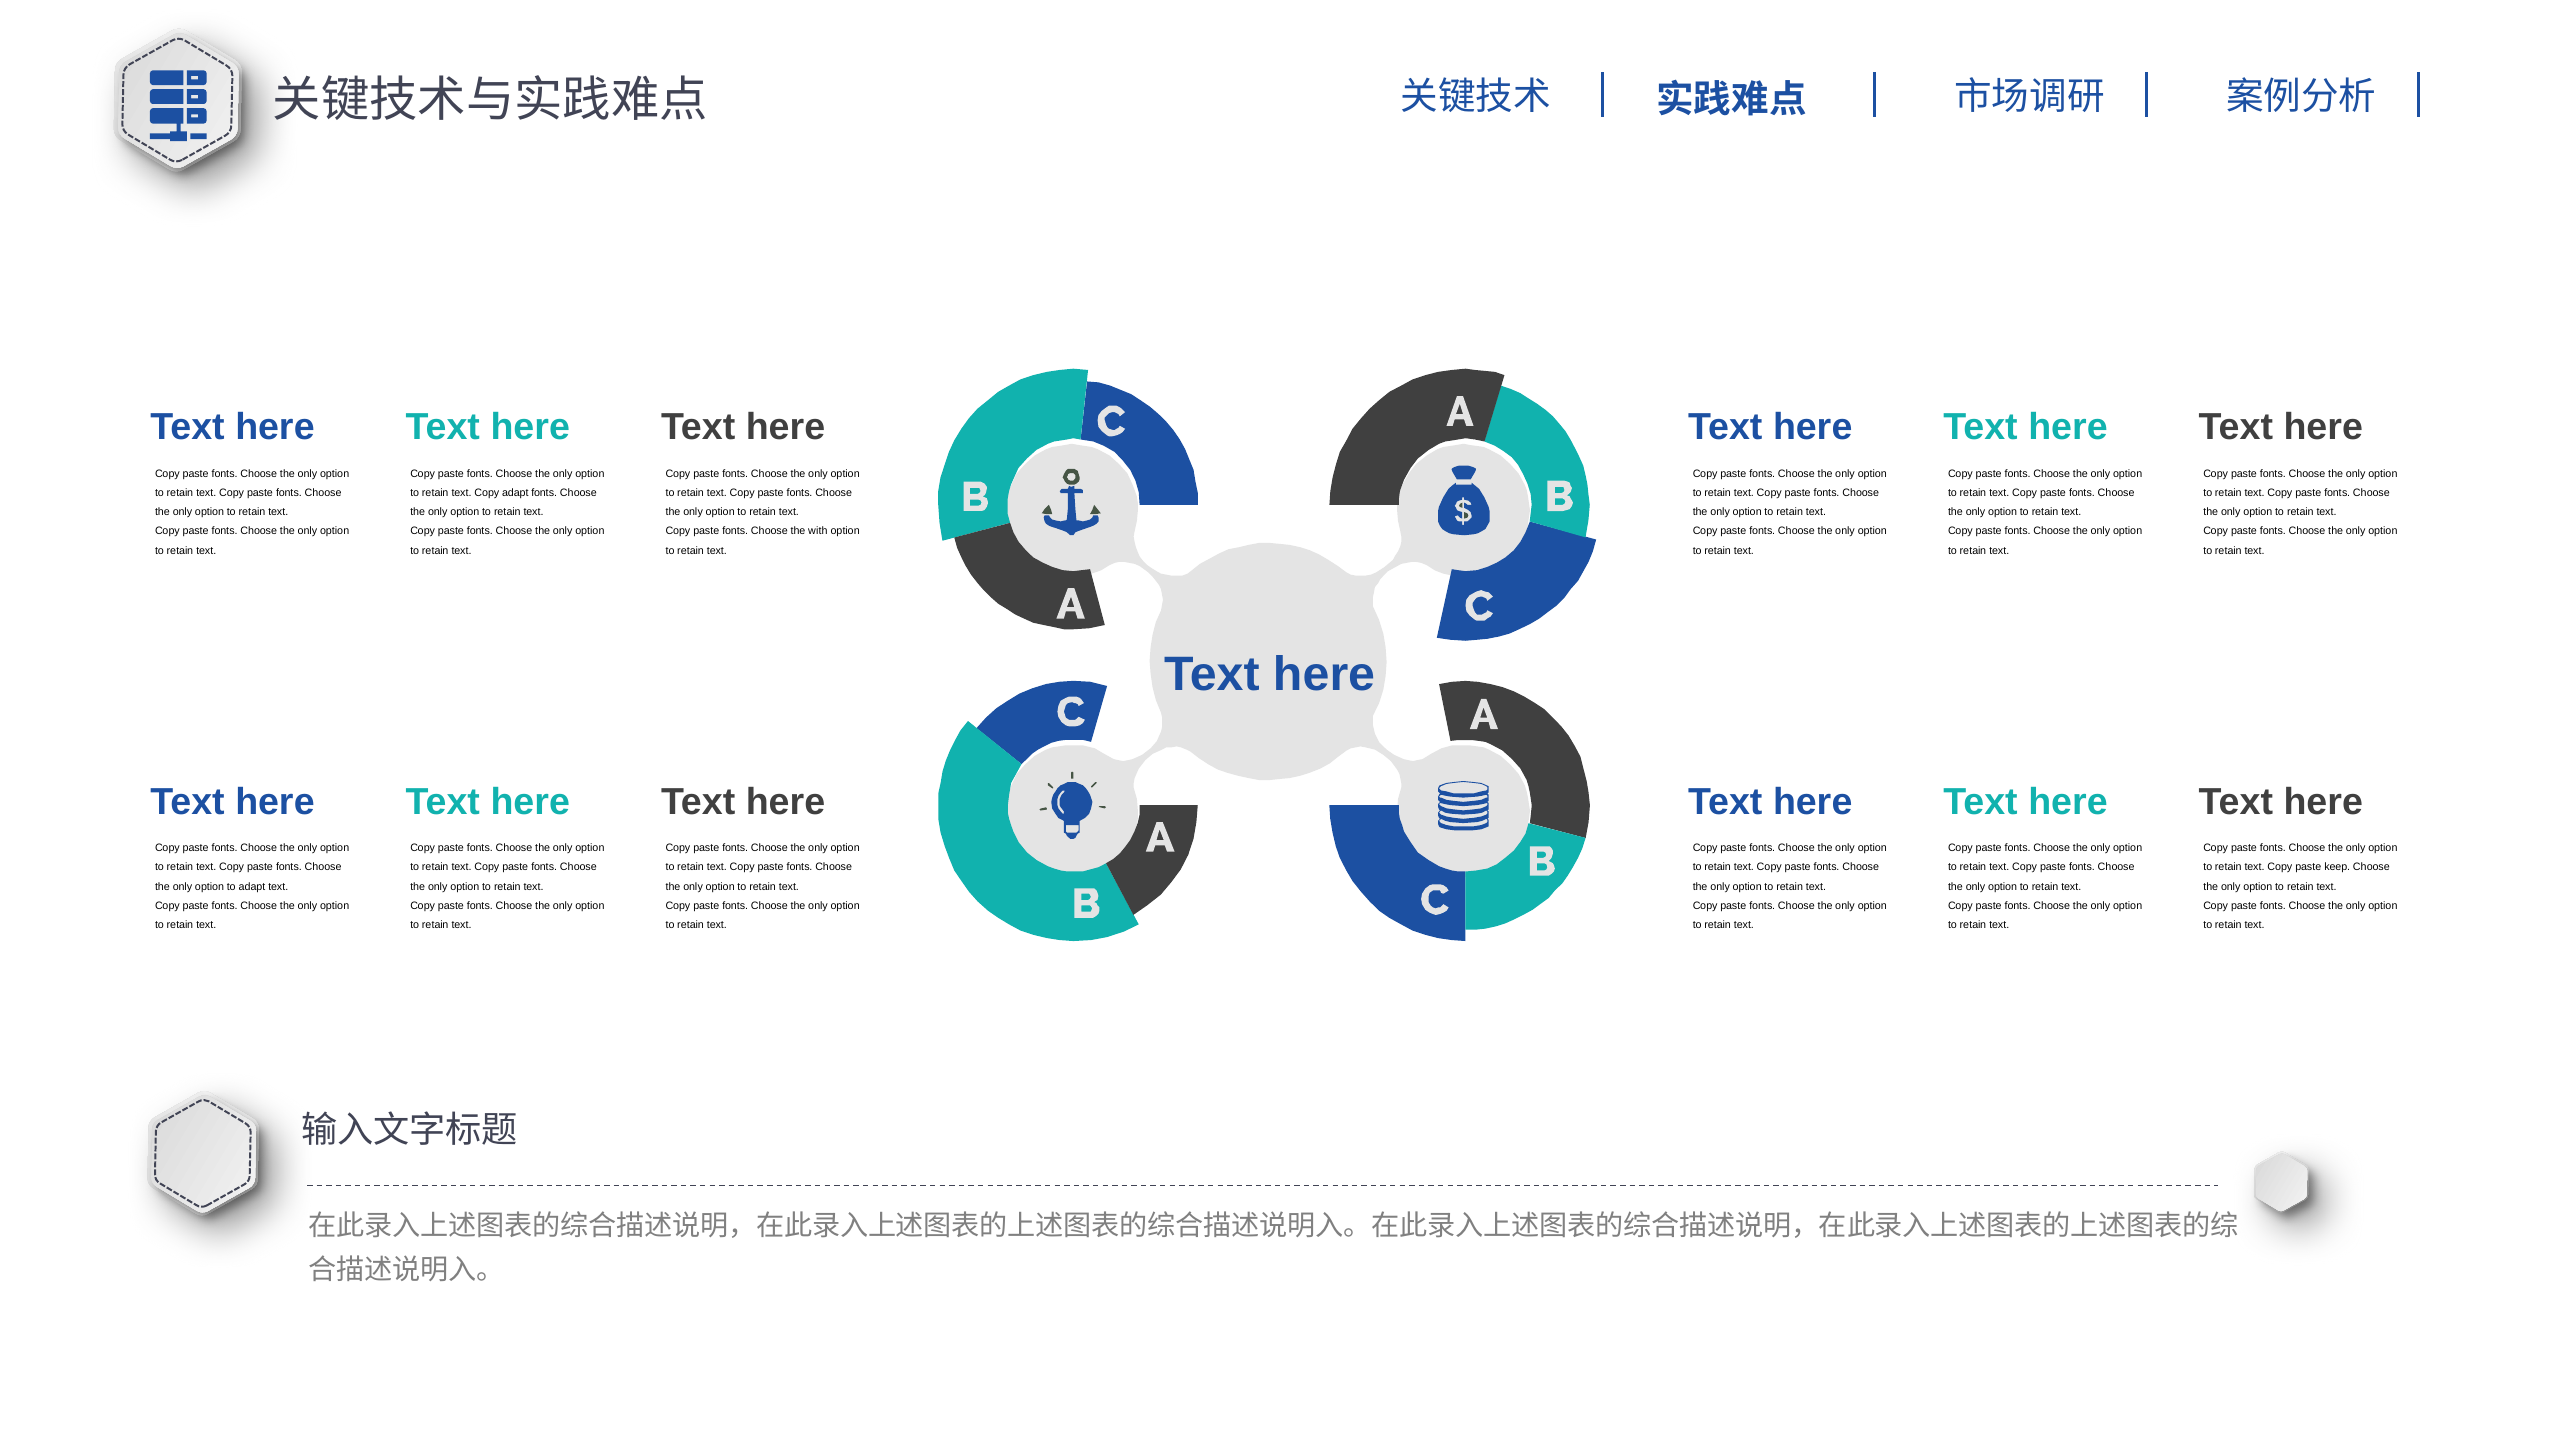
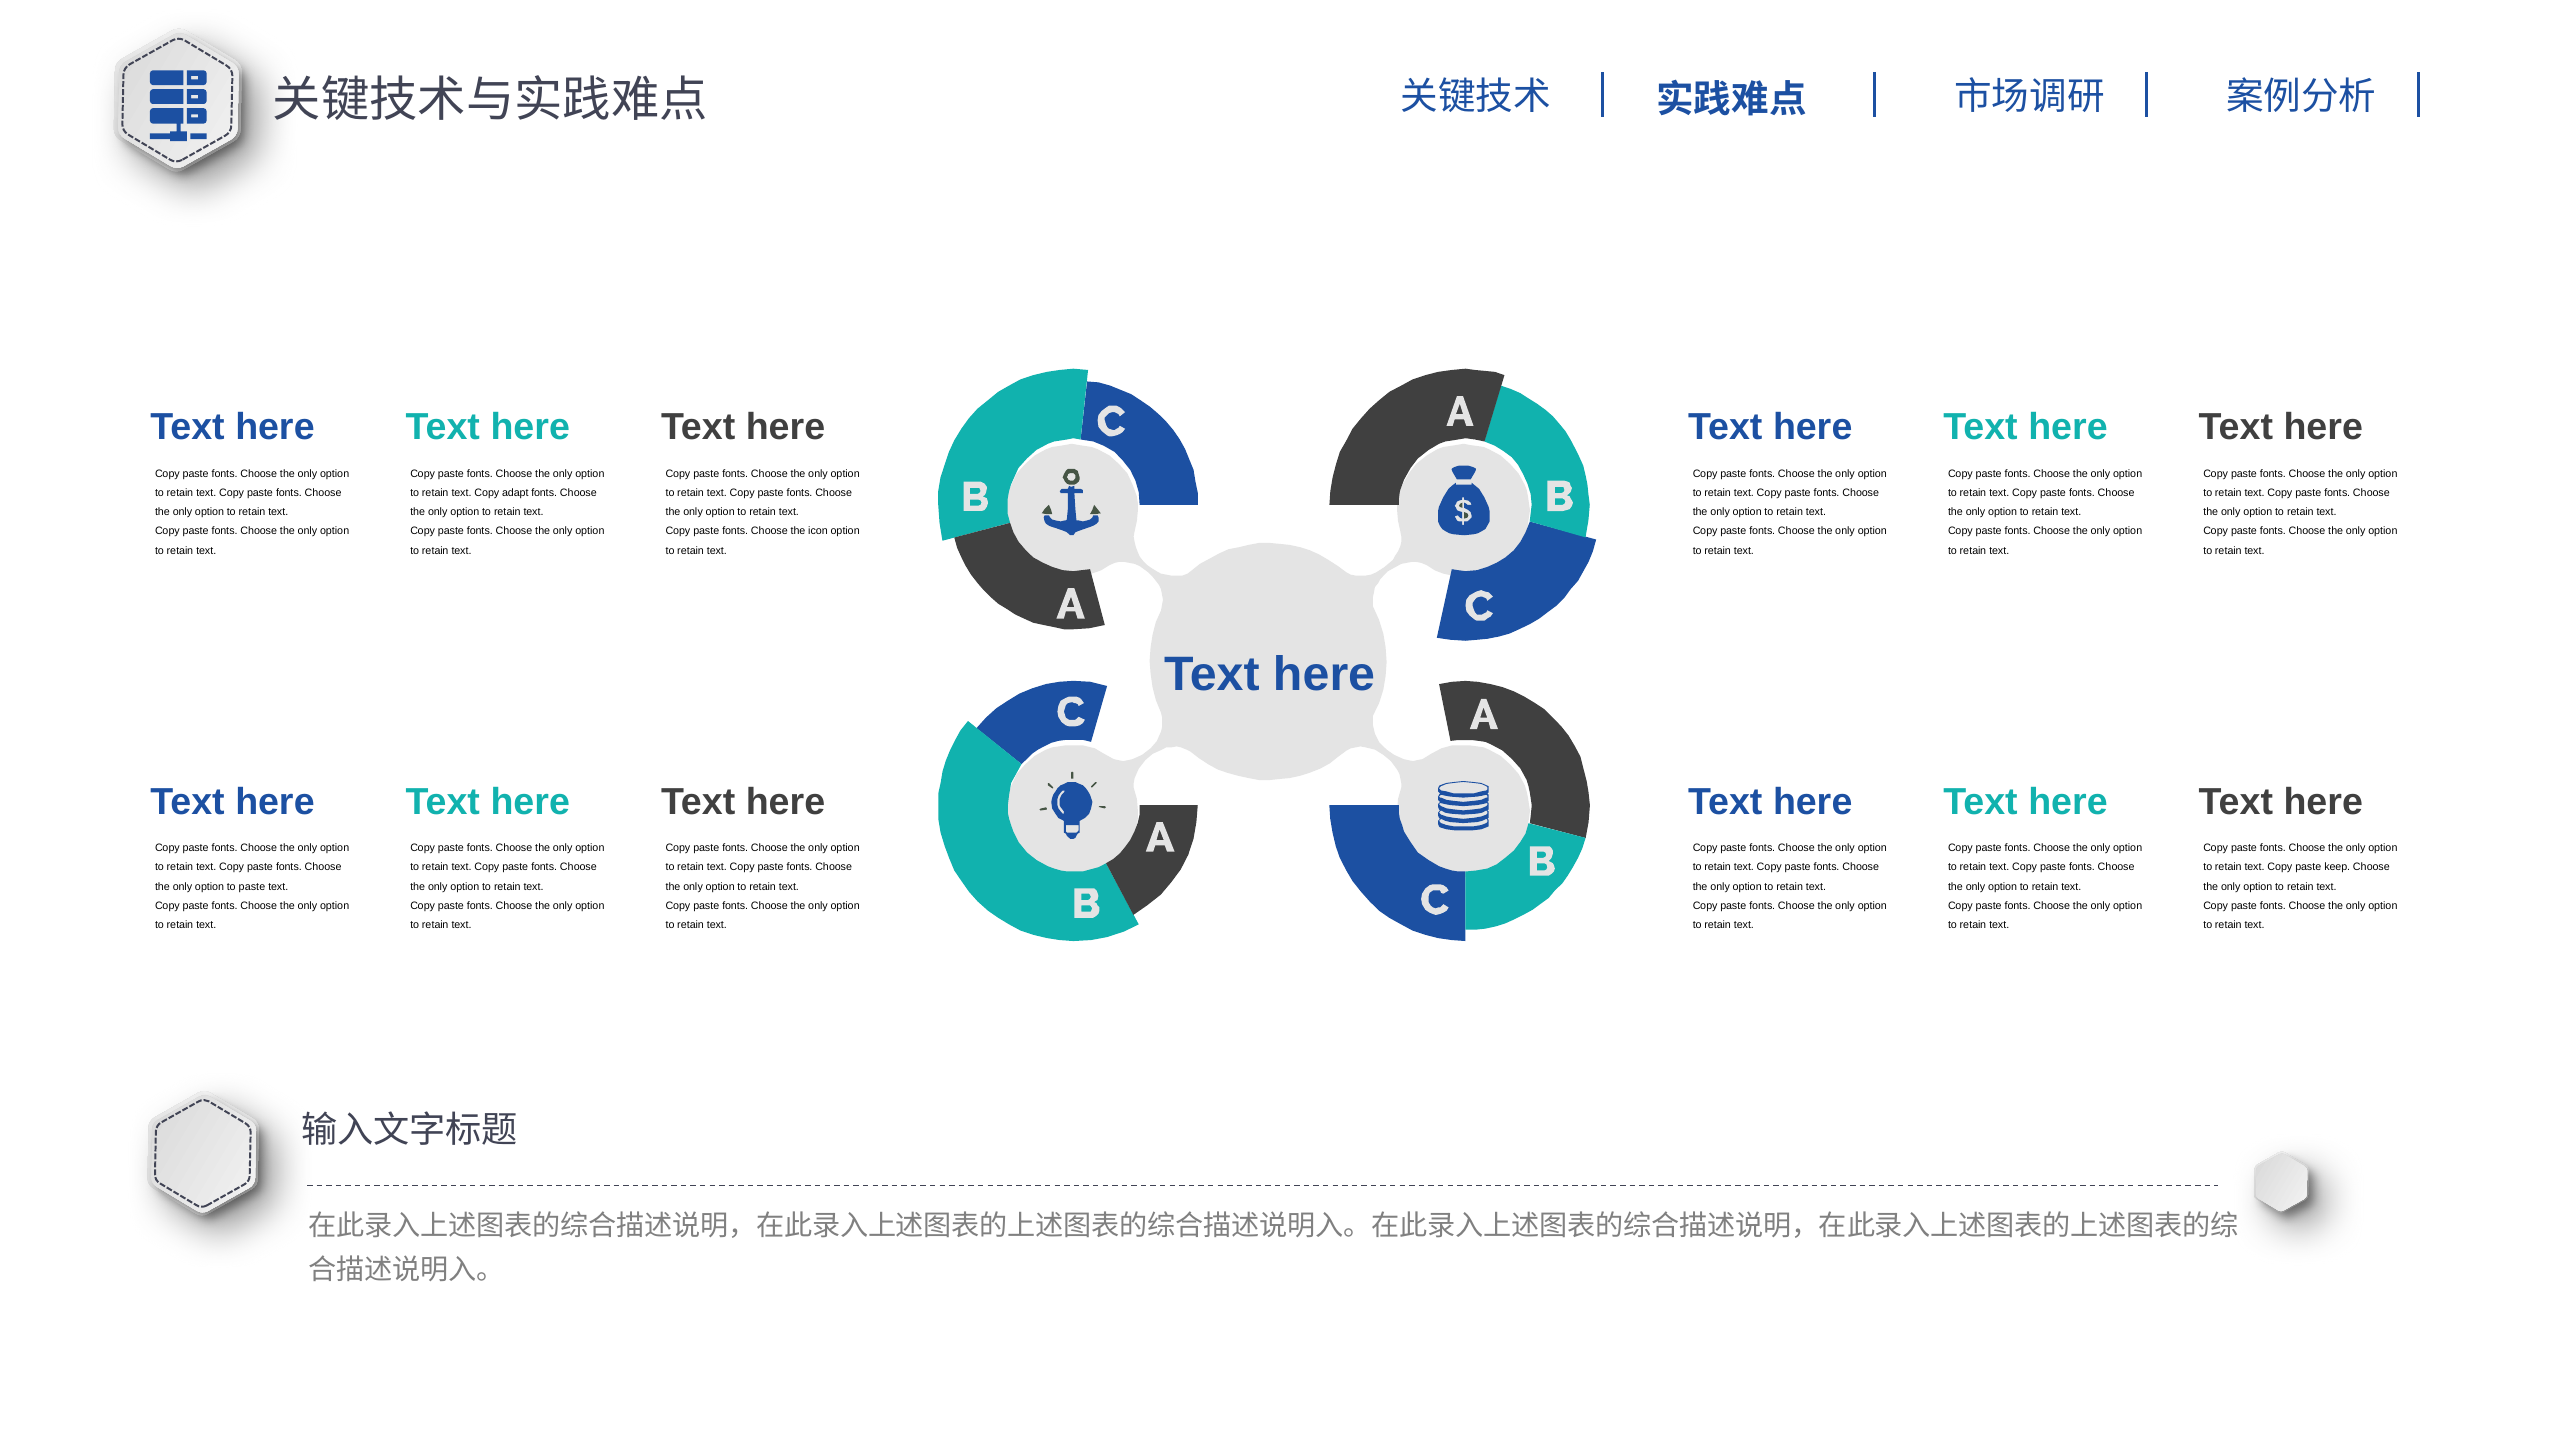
with: with -> icon (818, 531)
to adapt: adapt -> paste (252, 887)
